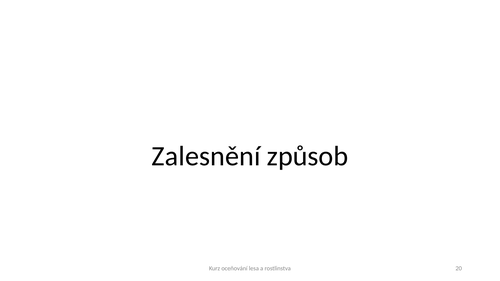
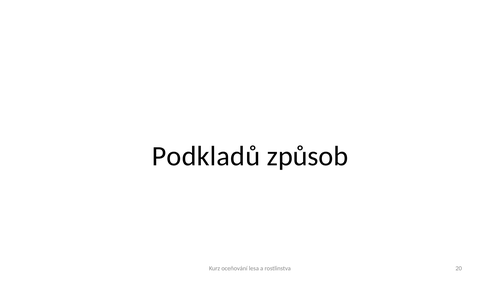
Zalesnění: Zalesnění -> Podkladů (206, 156)
